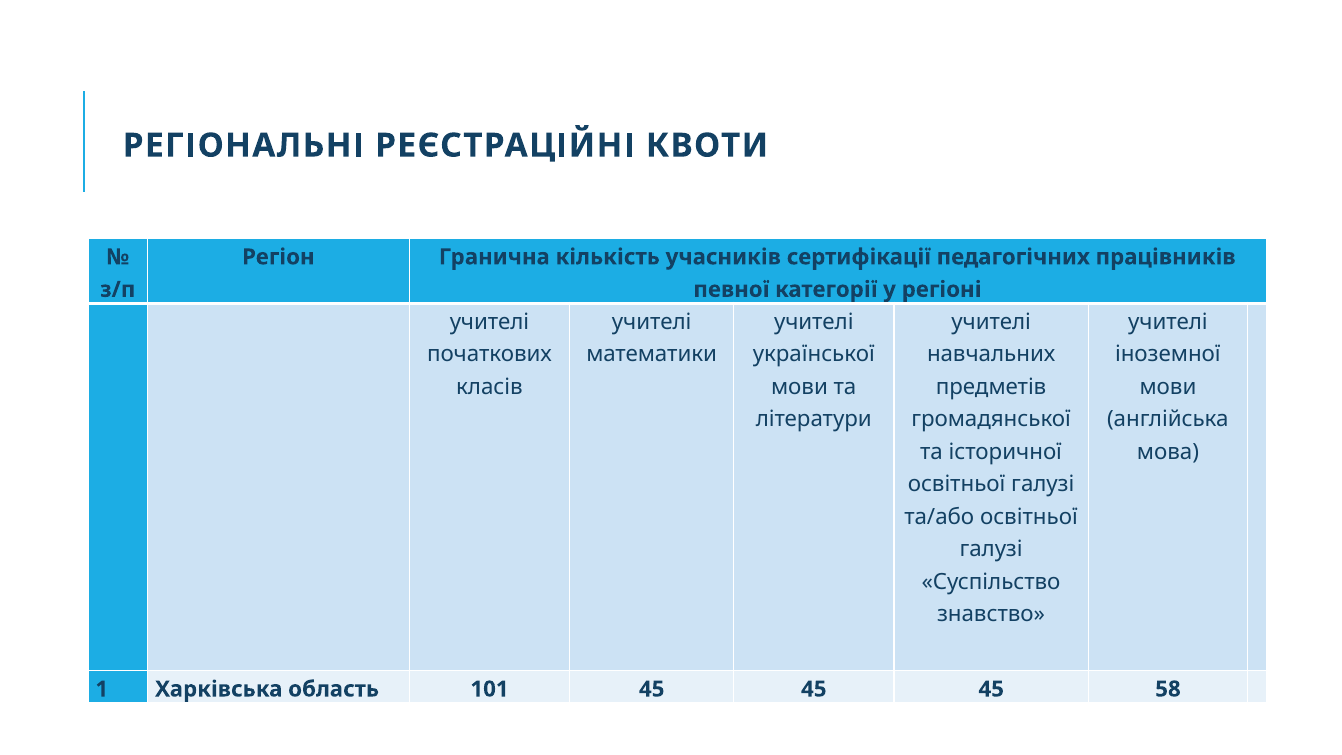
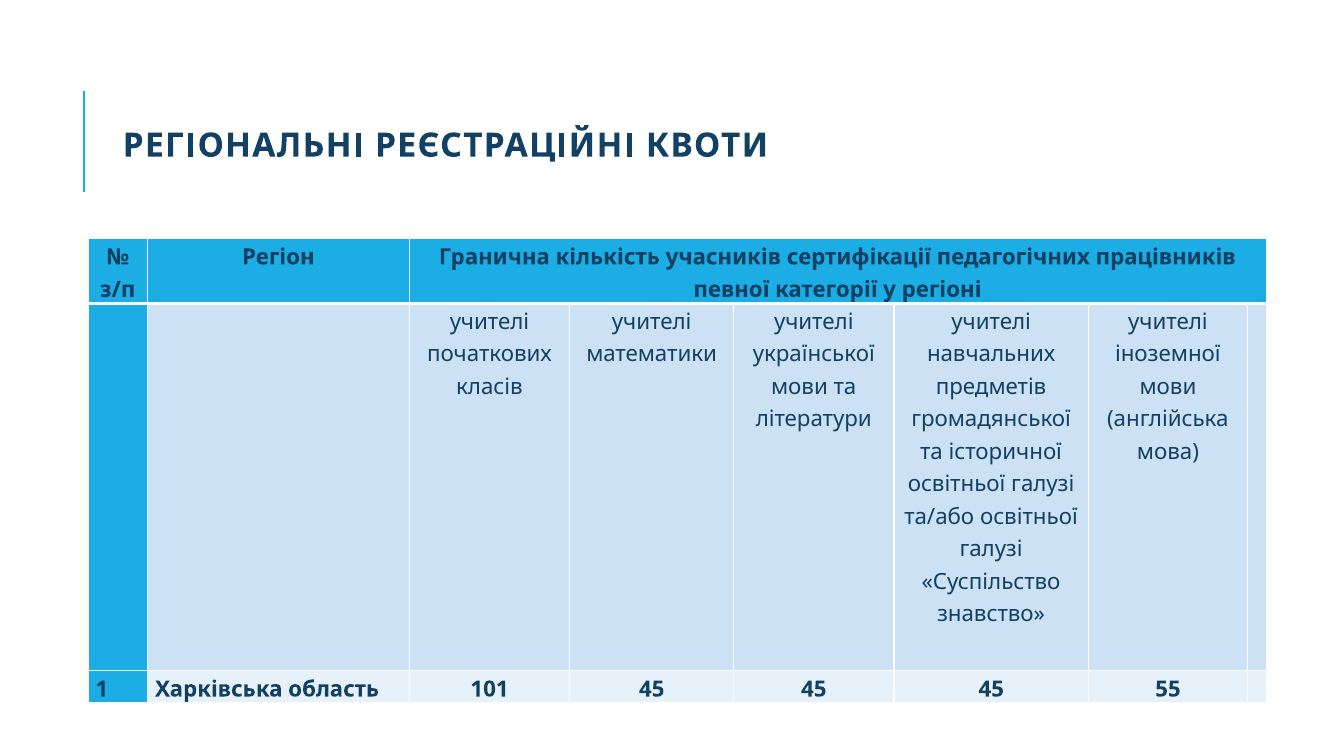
58: 58 -> 55 (1168, 689)
